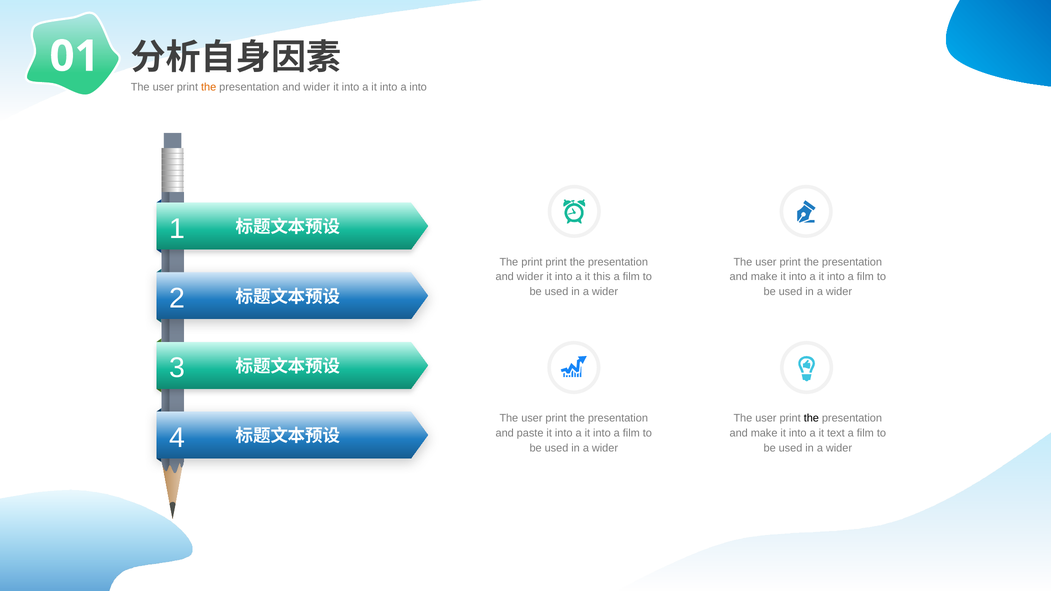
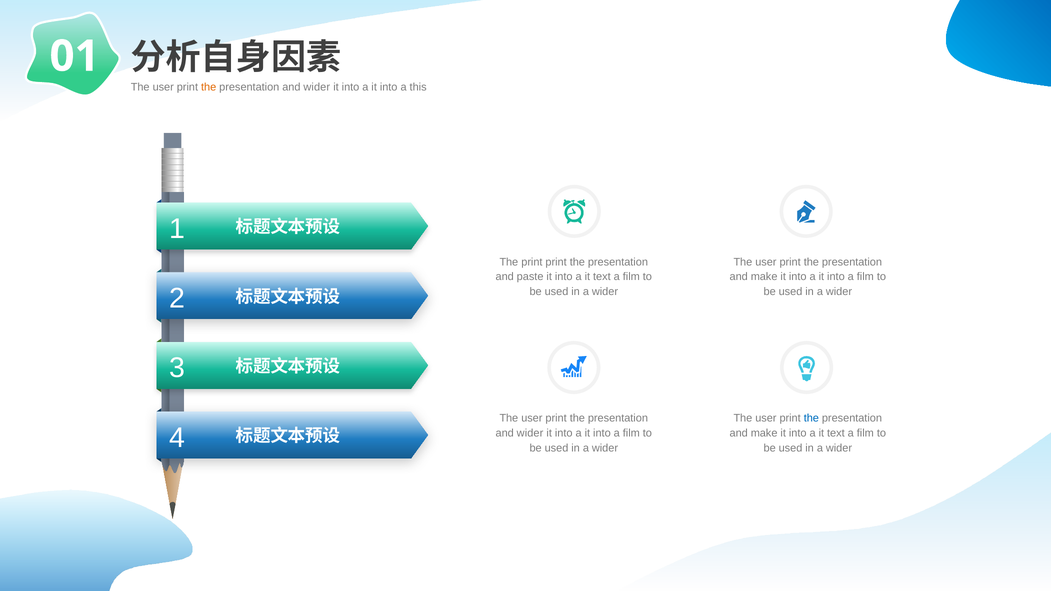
a into: into -> this (418, 87)
wider: wider -> paste (530, 277)
this: this -> text (602, 277)
the colour: black -> blue (811, 418)
paste: paste -> wider (530, 433)
